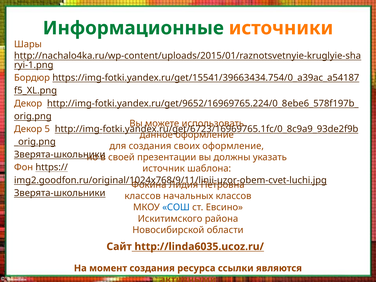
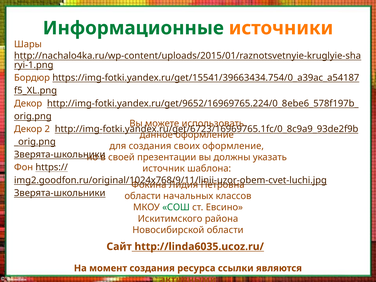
5: 5 -> 2 (47, 129)
классов: классов -> области (143, 196)
СОШ colour: blue -> green (176, 207)
